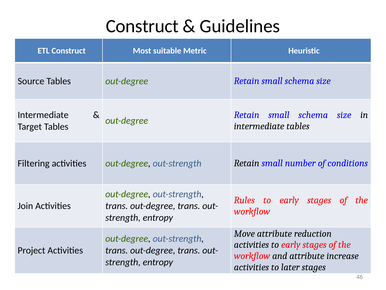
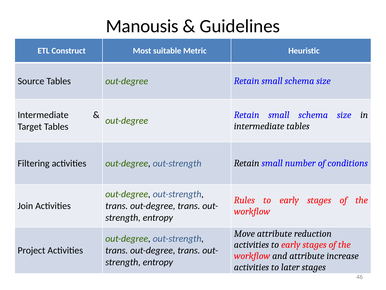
Construct: Construct -> Manousis (142, 26)
